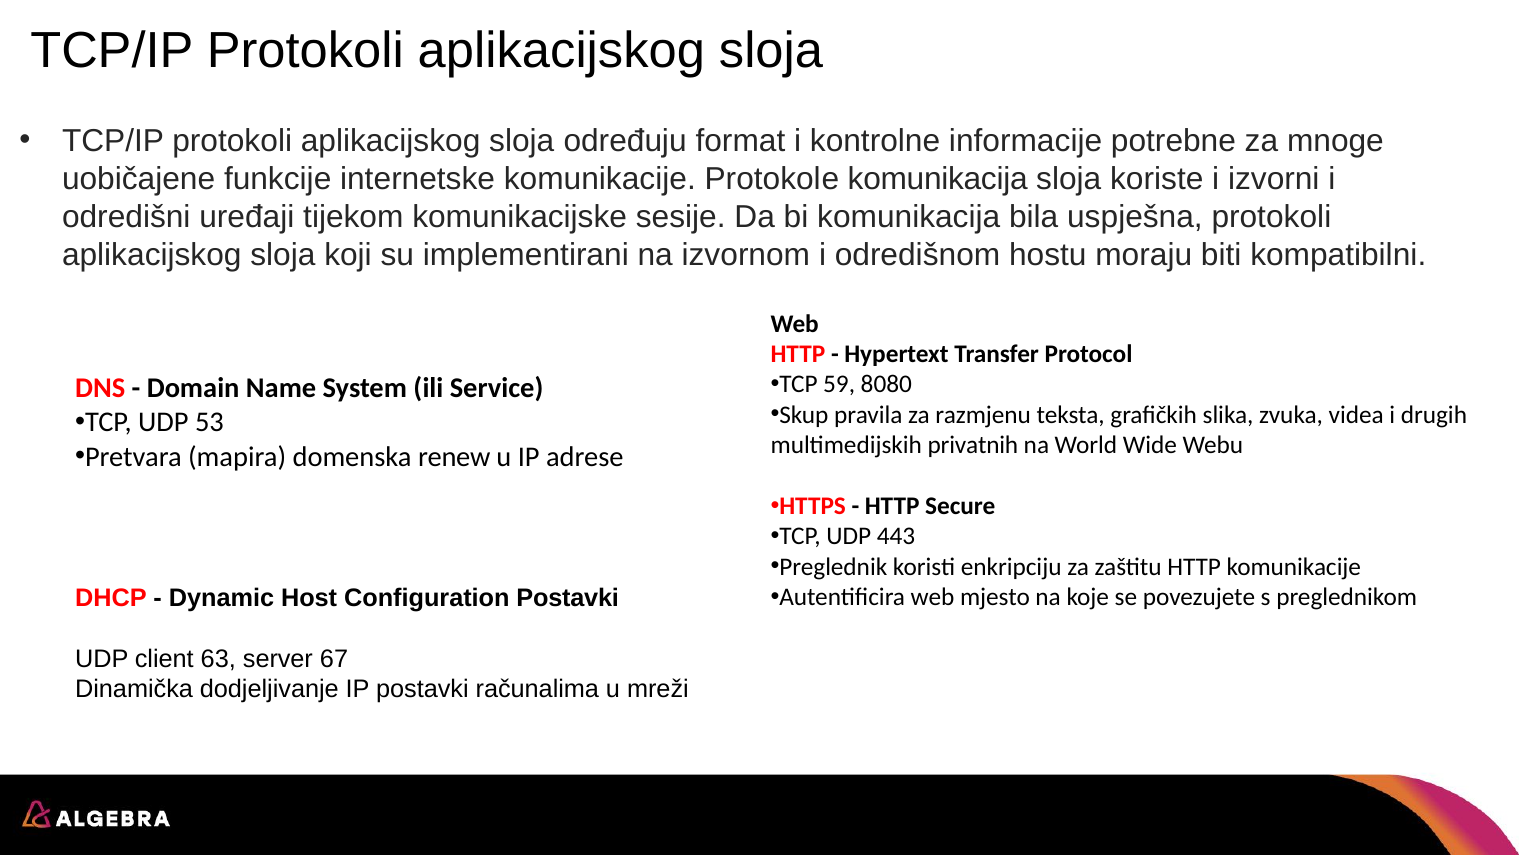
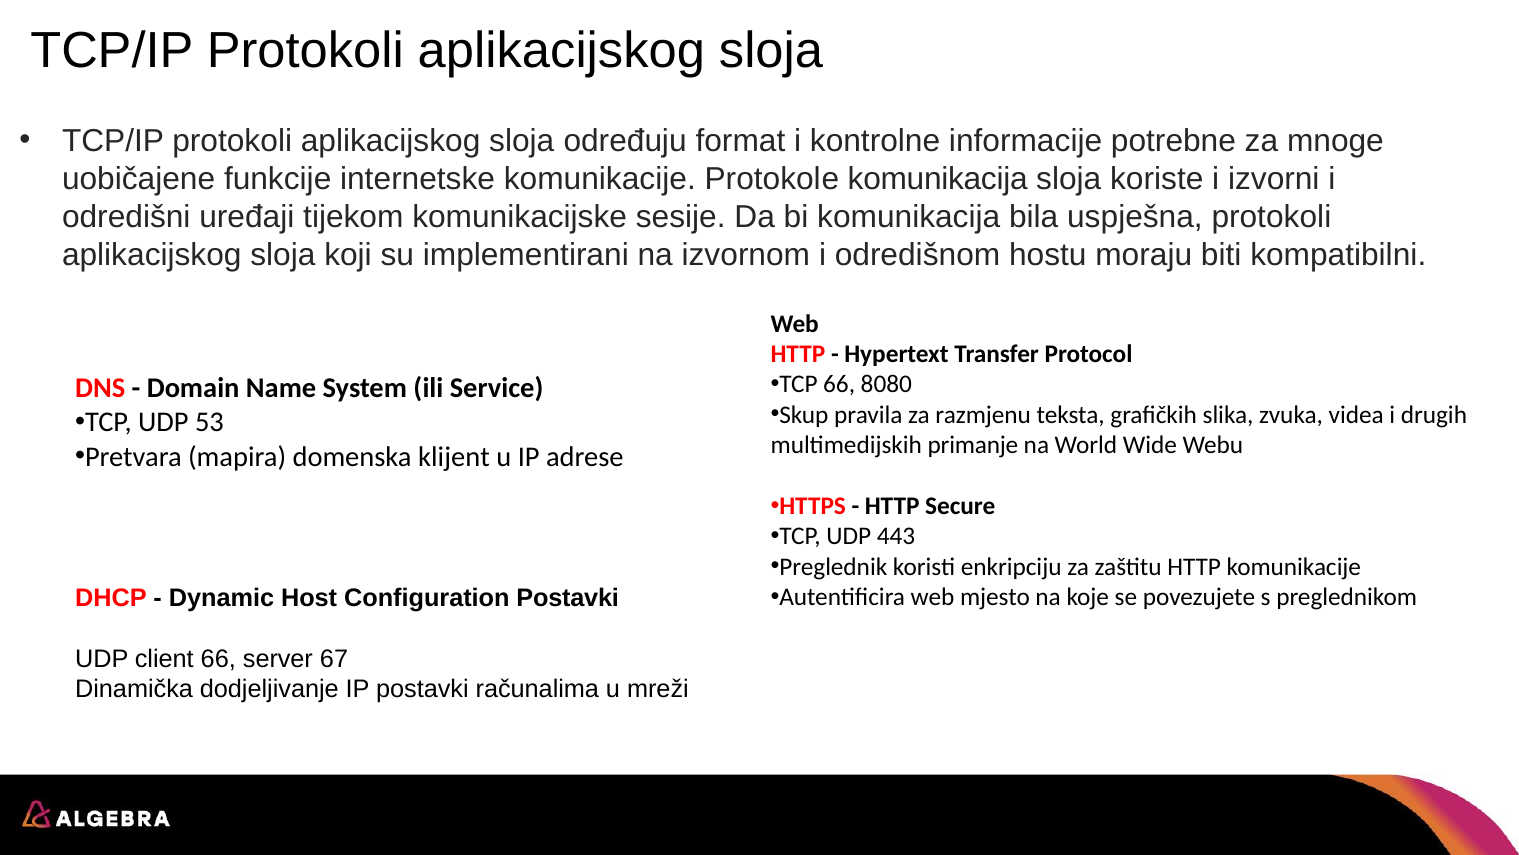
TCP 59: 59 -> 66 (839, 384)
privatnih: privatnih -> primanje (973, 445)
renew: renew -> klijent (454, 456)
client 63: 63 -> 66 (218, 659)
